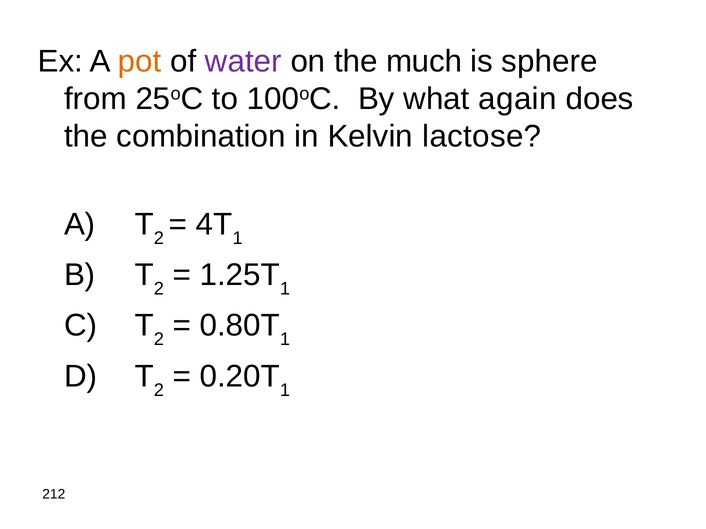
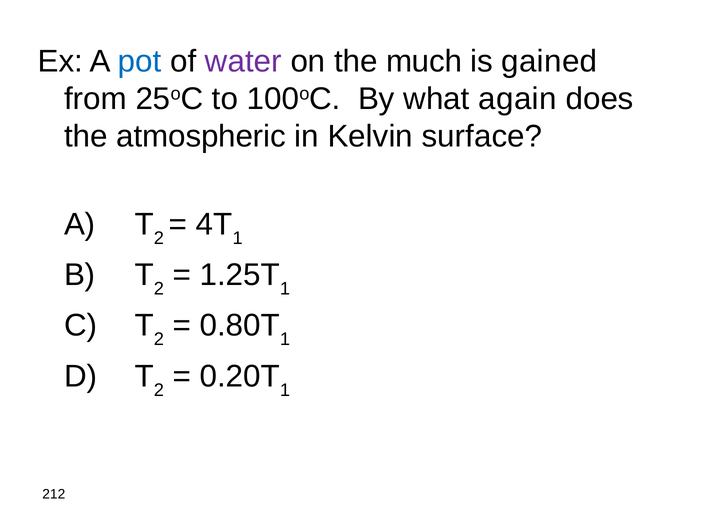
pot colour: orange -> blue (140, 61)
sphere: sphere -> gained (549, 61)
combination: combination -> atmospheric (201, 137)
lactose: lactose -> surface (482, 137)
